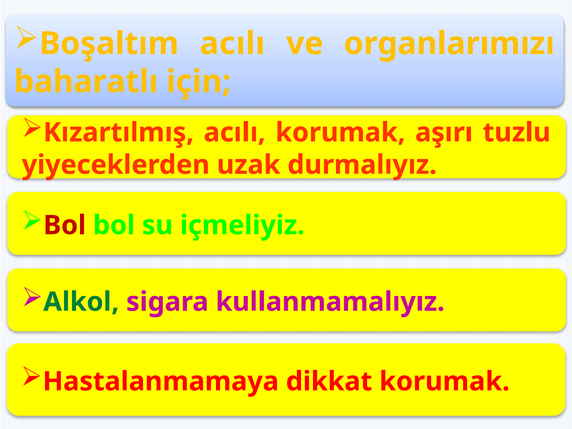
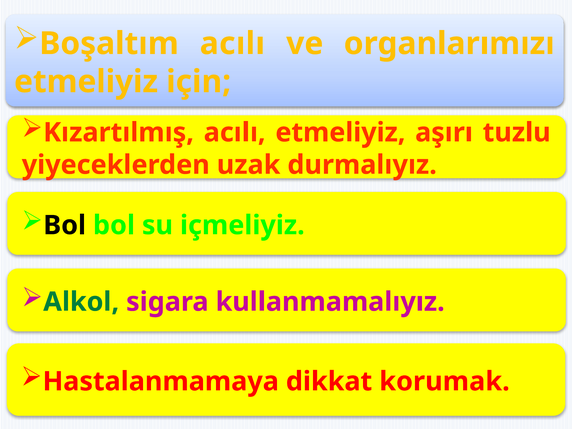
baharatlı: baharatlı -> etmeliyiz (86, 82)
acılı korumak: korumak -> etmeliyiz (340, 133)
Bol colour: red -> black (65, 225)
